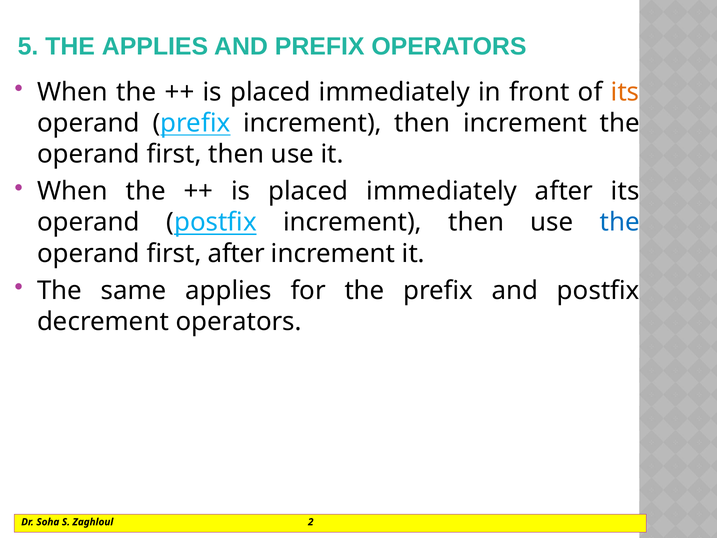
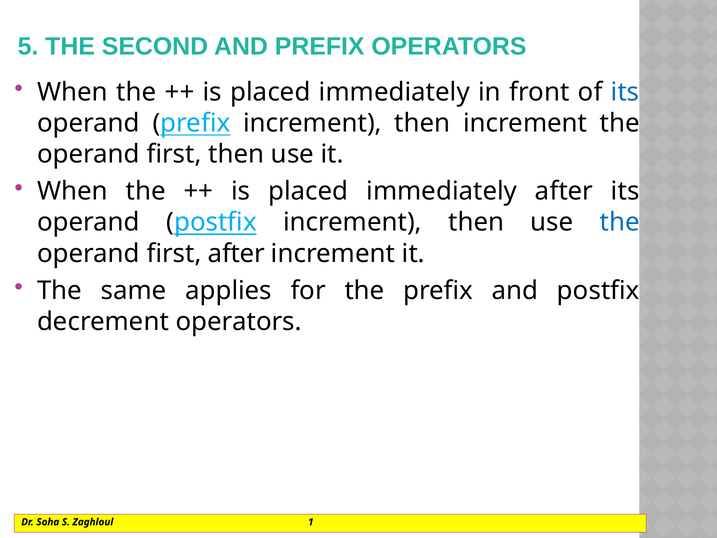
THE APPLIES: APPLIES -> SECOND (155, 47)
its colour: orange -> blue (625, 92)
2: 2 -> 1 (311, 522)
